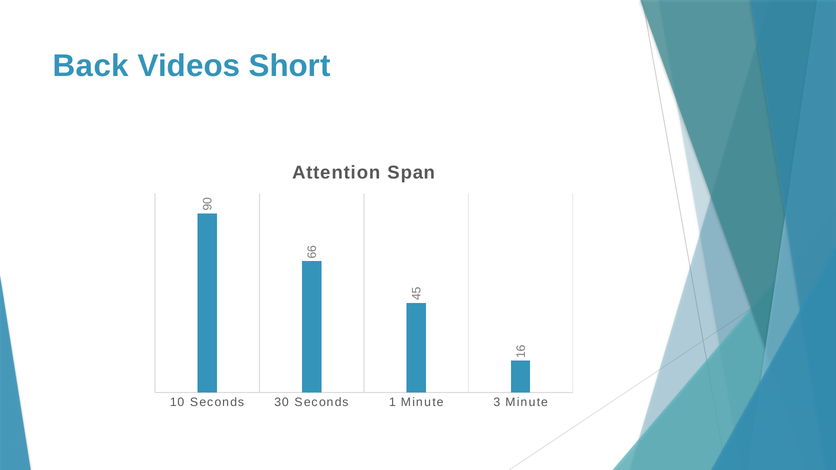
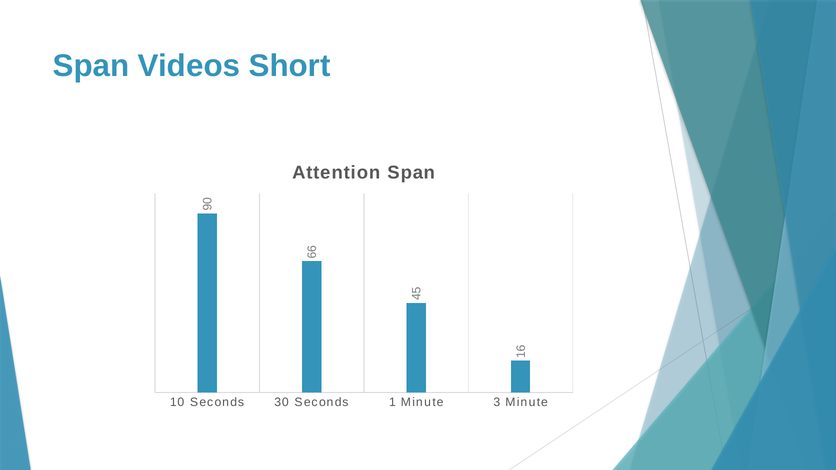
Back: Back -> Span (91, 66)
